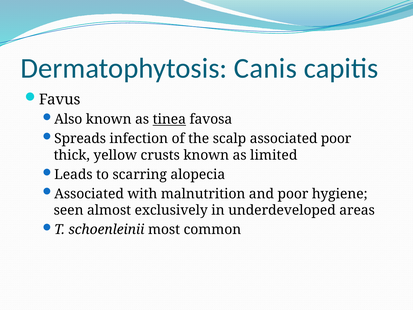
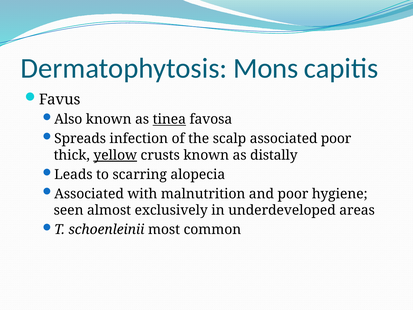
Canis: Canis -> Mons (266, 68)
yellow underline: none -> present (115, 155)
limited: limited -> distally (274, 155)
